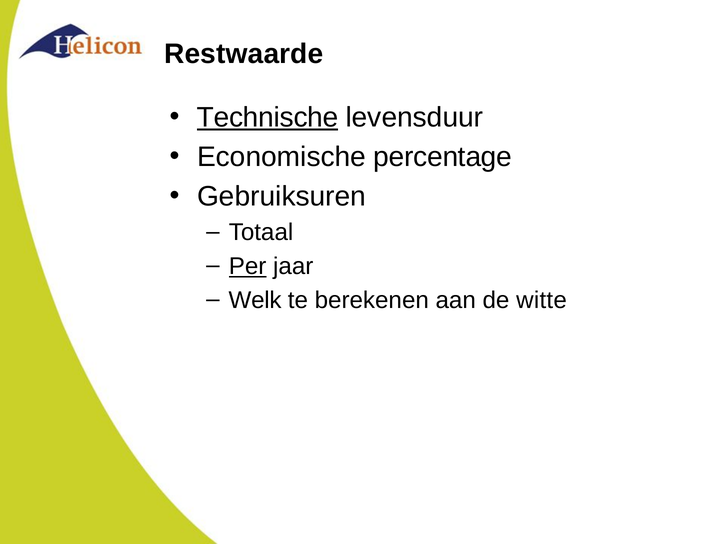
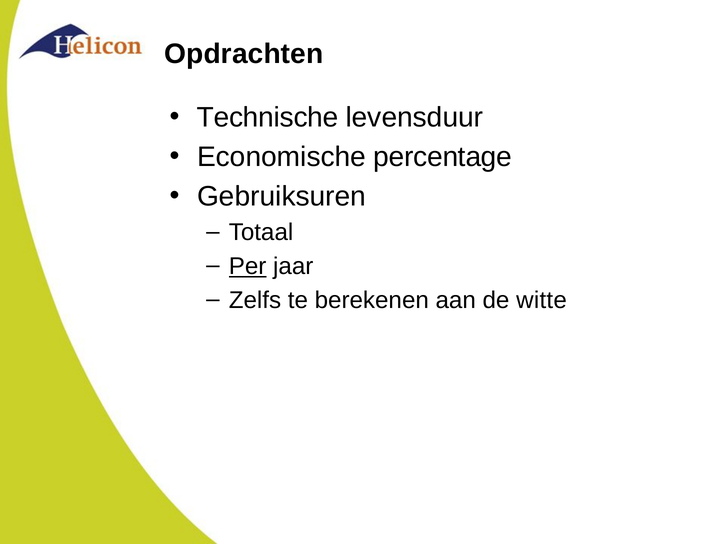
Restwaarde: Restwaarde -> Opdrachten (244, 54)
Technische underline: present -> none (268, 117)
Welk: Welk -> Zelfs (255, 300)
